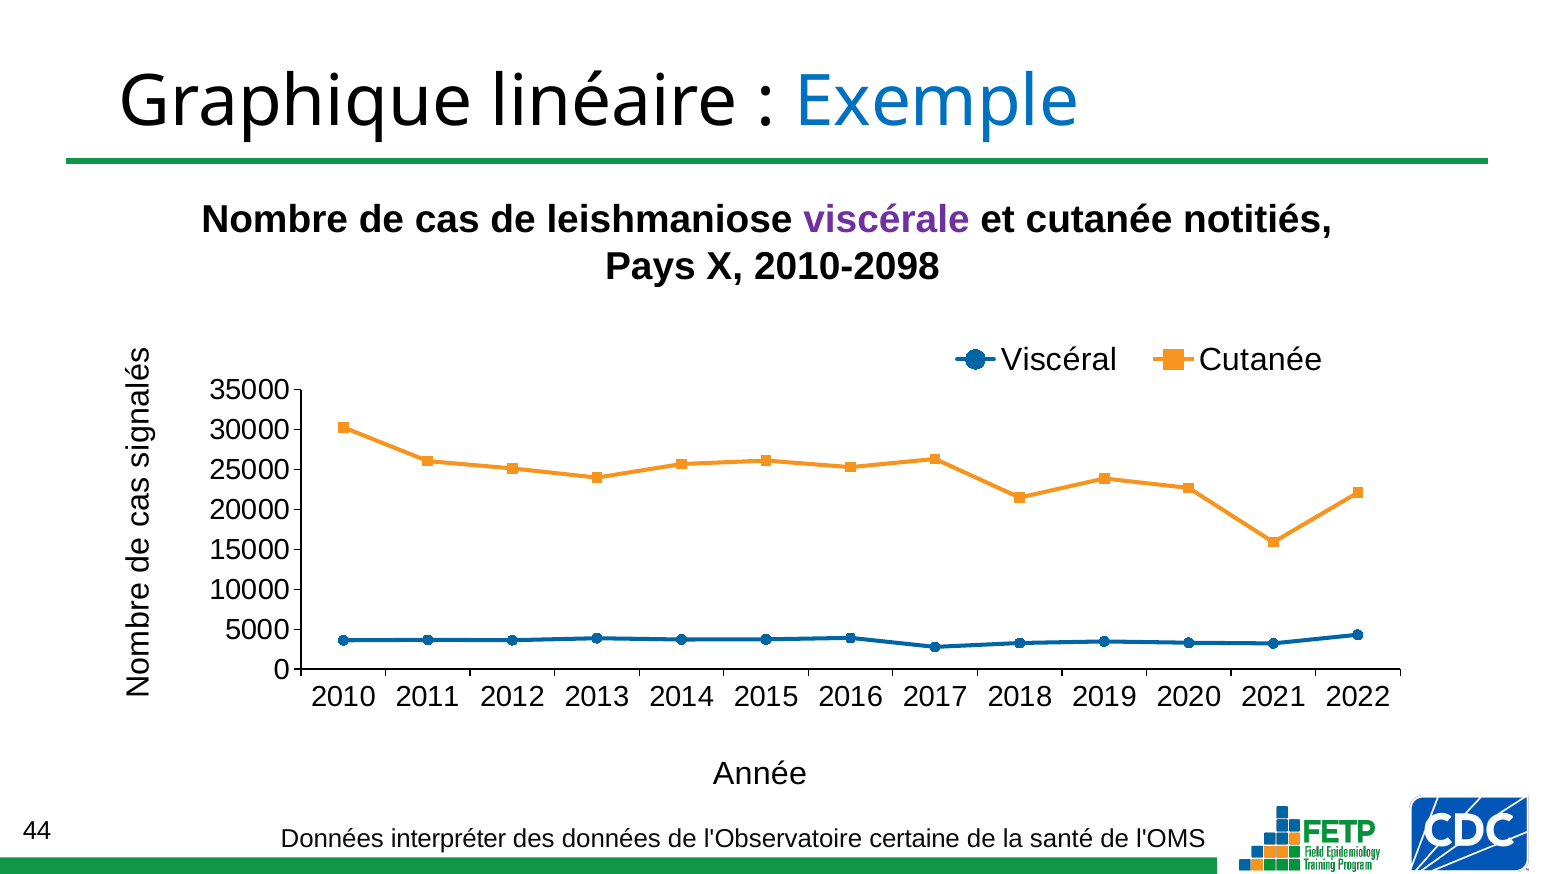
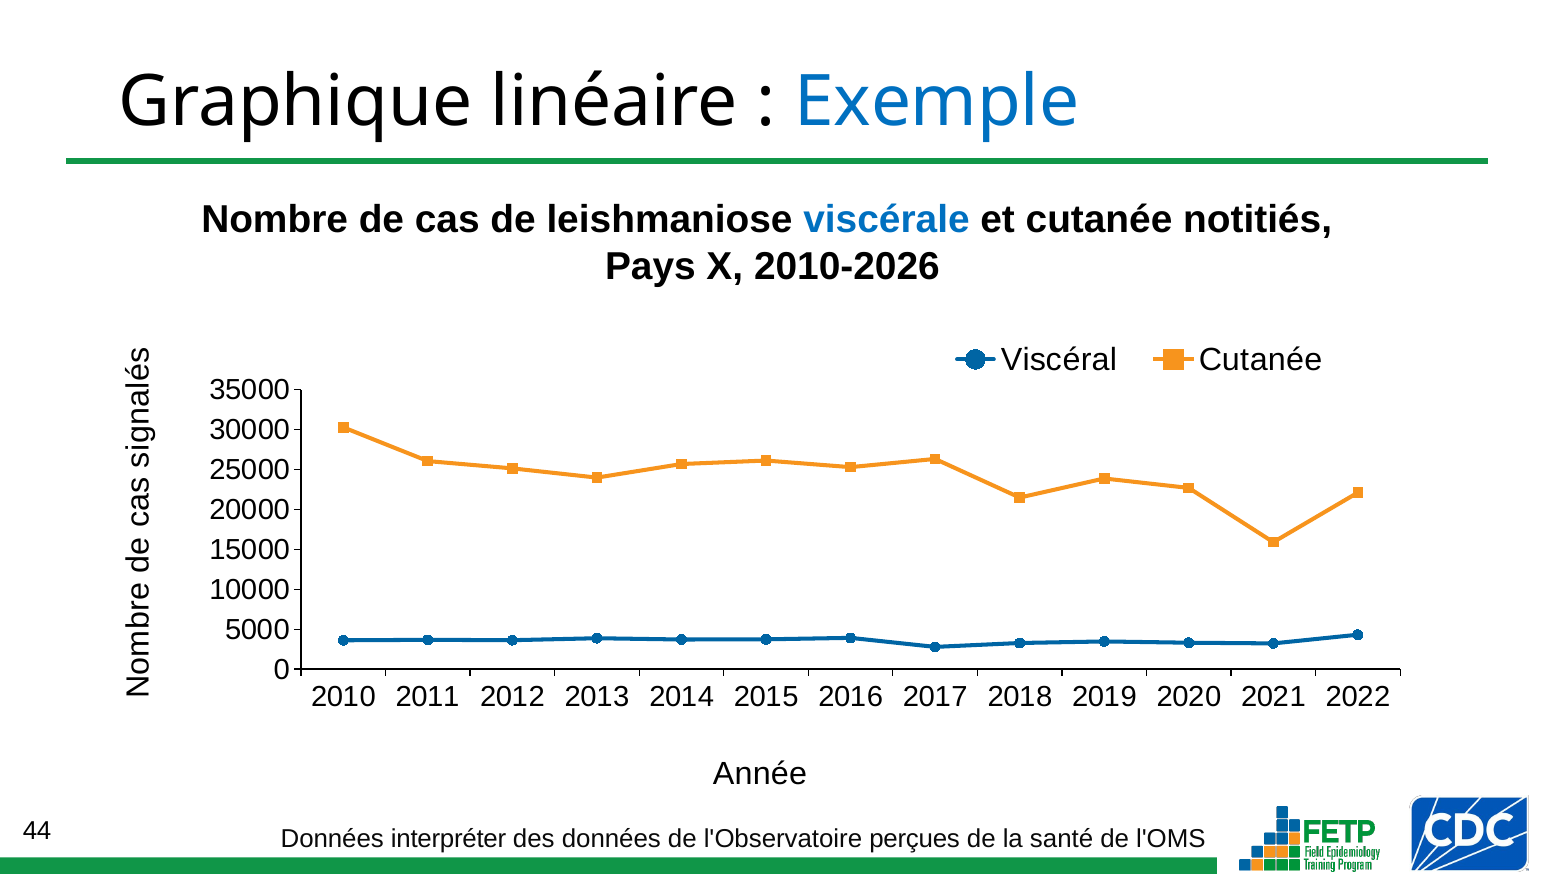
viscérale colour: purple -> blue (887, 220)
2010-2098: 2010-2098 -> 2010-2026 (847, 266)
certaine: certaine -> perçues (915, 839)
